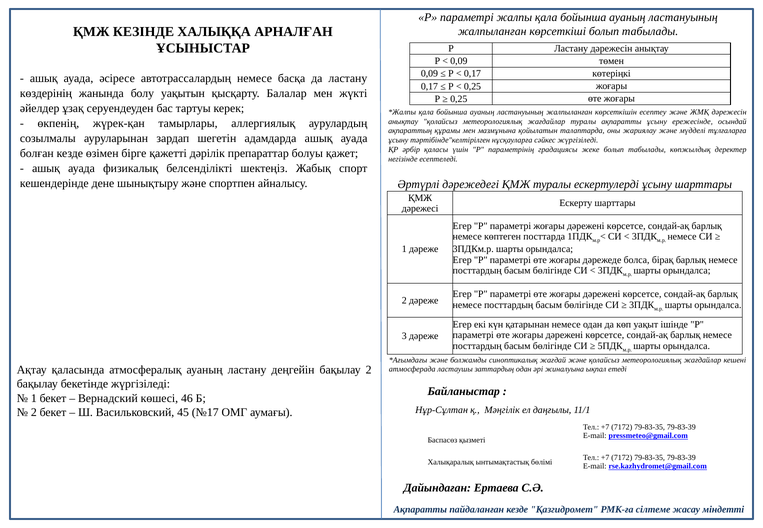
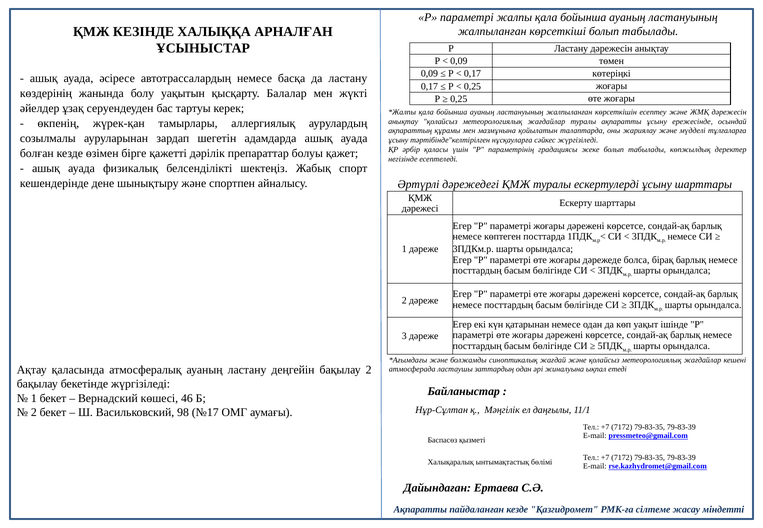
45: 45 -> 98 (183, 412)
